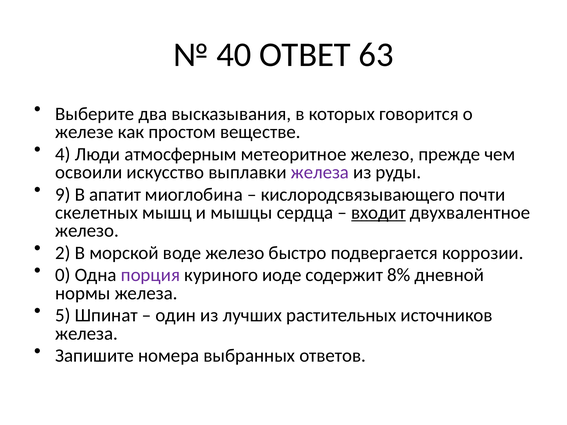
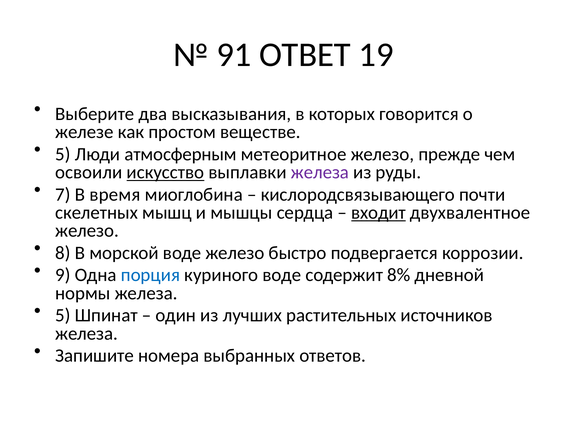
40: 40 -> 91 (234, 55)
63: 63 -> 19 (376, 55)
4: 4 -> 5 (63, 154)
искусство underline: none -> present (165, 172)
9: 9 -> 7 (63, 195)
апатит: апатит -> время (115, 195)
2: 2 -> 8 (63, 253)
0: 0 -> 9 (63, 275)
порция colour: purple -> blue (150, 275)
куриного иоде: иоде -> воде (282, 275)
